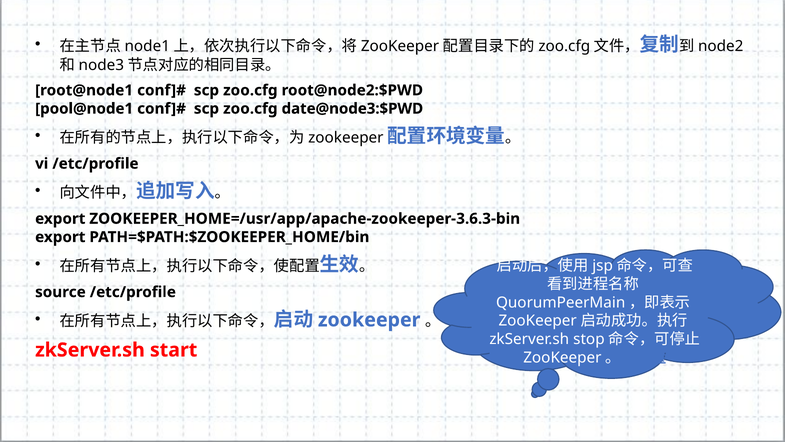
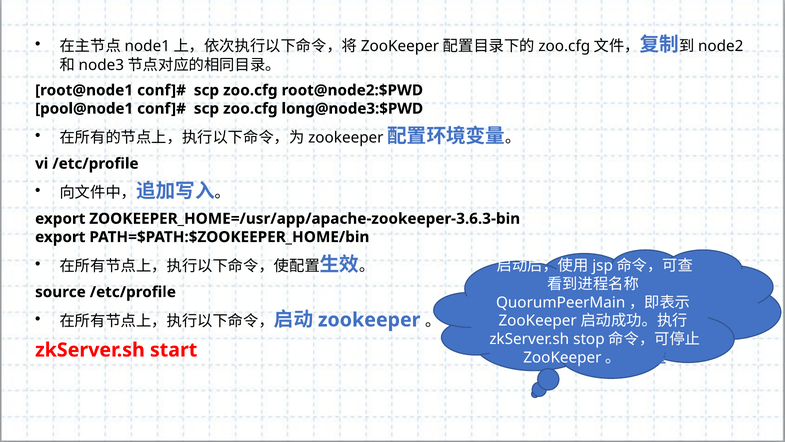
date@node3:$PWD: date@node3:$PWD -> long@node3:$PWD (352, 109)
